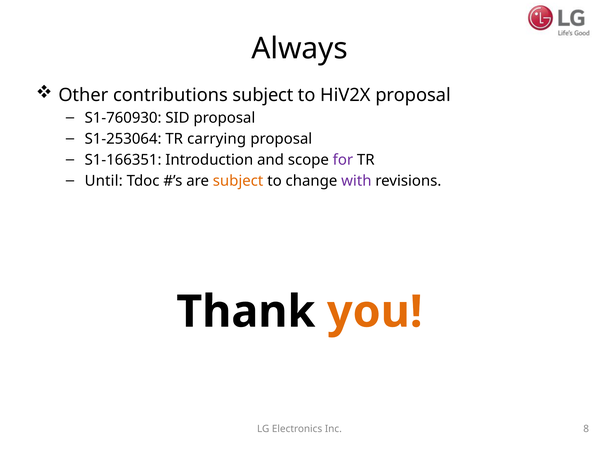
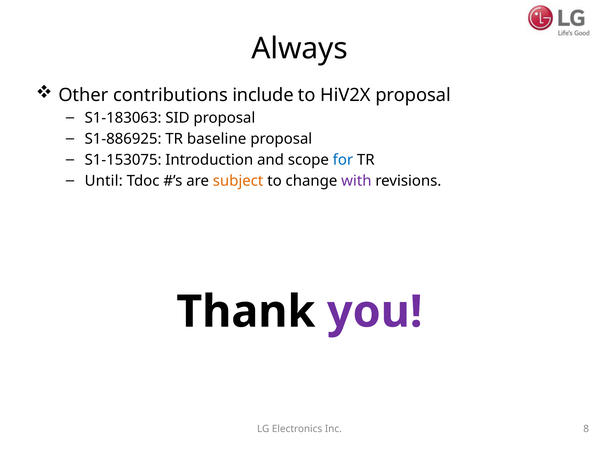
contributions subject: subject -> include (263, 95)
S1-760930: S1-760930 -> S1-183063 (123, 118)
S1-253064: S1-253064 -> S1-886925 (123, 138)
carrying: carrying -> baseline (217, 138)
S1-166351: S1-166351 -> S1-153075 (123, 159)
for colour: purple -> blue (343, 159)
you colour: orange -> purple (375, 311)
